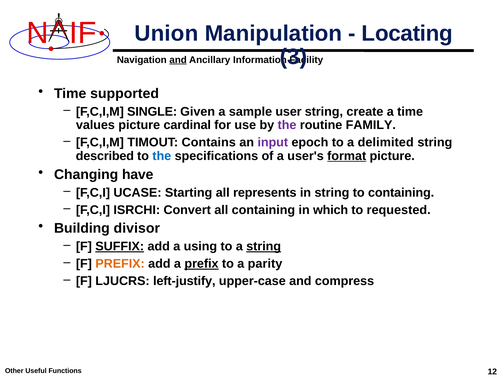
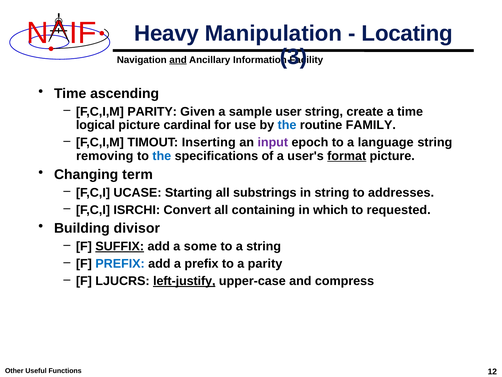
Union: Union -> Heavy (167, 34)
supported: supported -> ascending (125, 93)
F,C,I,M SINGLE: SINGLE -> PARITY (152, 111)
values: values -> logical (95, 125)
the colour: purple -> blue (287, 125)
Contains: Contains -> Inserting (209, 142)
delimited: delimited -> language (386, 142)
described: described -> removing (105, 156)
have: have -> term (138, 174)
represents: represents -> substrings (265, 192)
to containing: containing -> addresses (401, 192)
using: using -> some (200, 246)
string underline: present -> none (264, 246)
PREFIX colour: orange -> blue (120, 264)
prefix underline: present -> none (201, 264)
left-justify underline: none -> present (184, 281)
